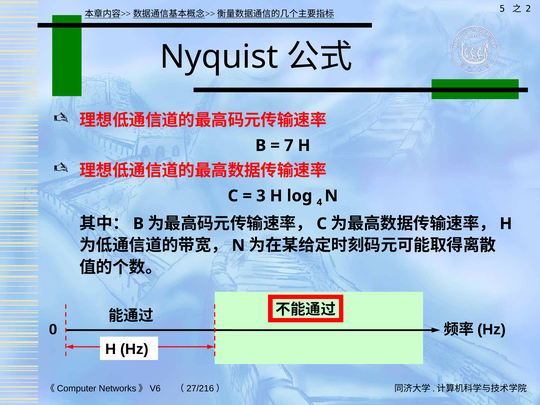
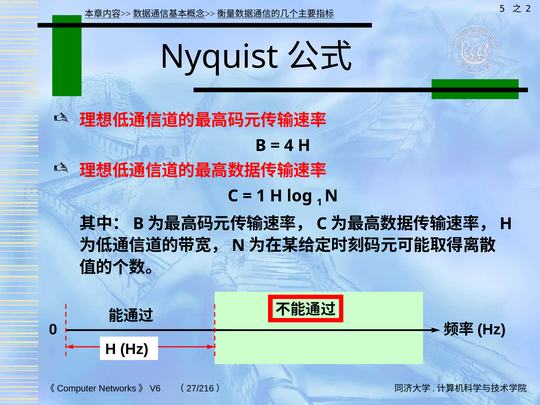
7: 7 -> 4 (289, 146)
3: 3 -> 1 (261, 196)
log 4: 4 -> 1 (319, 202)
